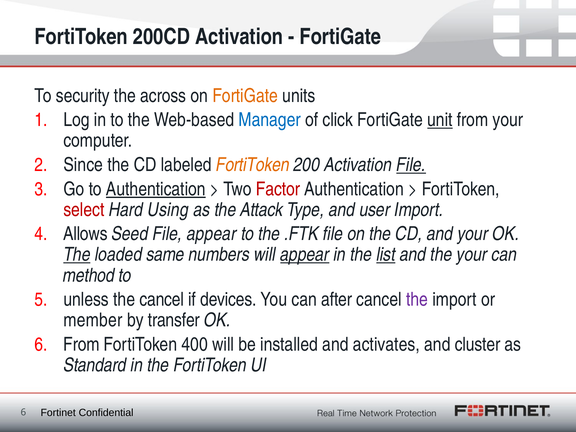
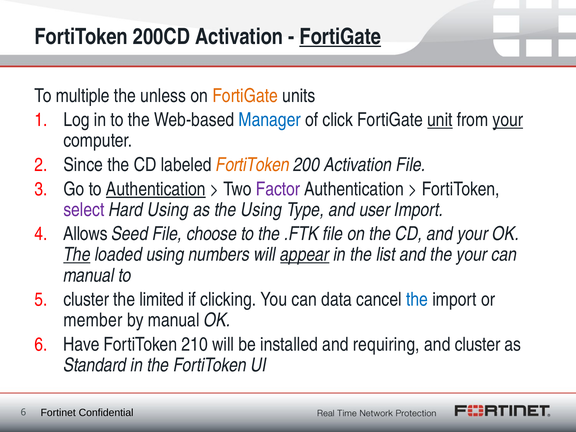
FortiGate underline: none -> present (340, 37)
security: security -> multiple (83, 96)
across: across -> unless (163, 96)
your underline: none -> present (508, 120)
File underline: present -> none (411, 165)
Factor colour: red -> purple (278, 189)
select colour: red -> purple (84, 210)
the Attack: Attack -> Using (261, 210)
File appear: appear -> choose (212, 234)
loaded same: same -> using (165, 255)
list underline: present -> none (386, 255)
method: method -> manual (89, 275)
unless: unless -> cluster (86, 300)
the cancel: cancel -> limited (162, 300)
devices: devices -> clicking (228, 300)
after: after -> data (337, 300)
the colour: purple -> blue (417, 300)
by transfer: transfer -> manual (174, 320)
6 From: From -> Have (81, 344)
400: 400 -> 210 (195, 344)
activates: activates -> requiring (386, 344)
